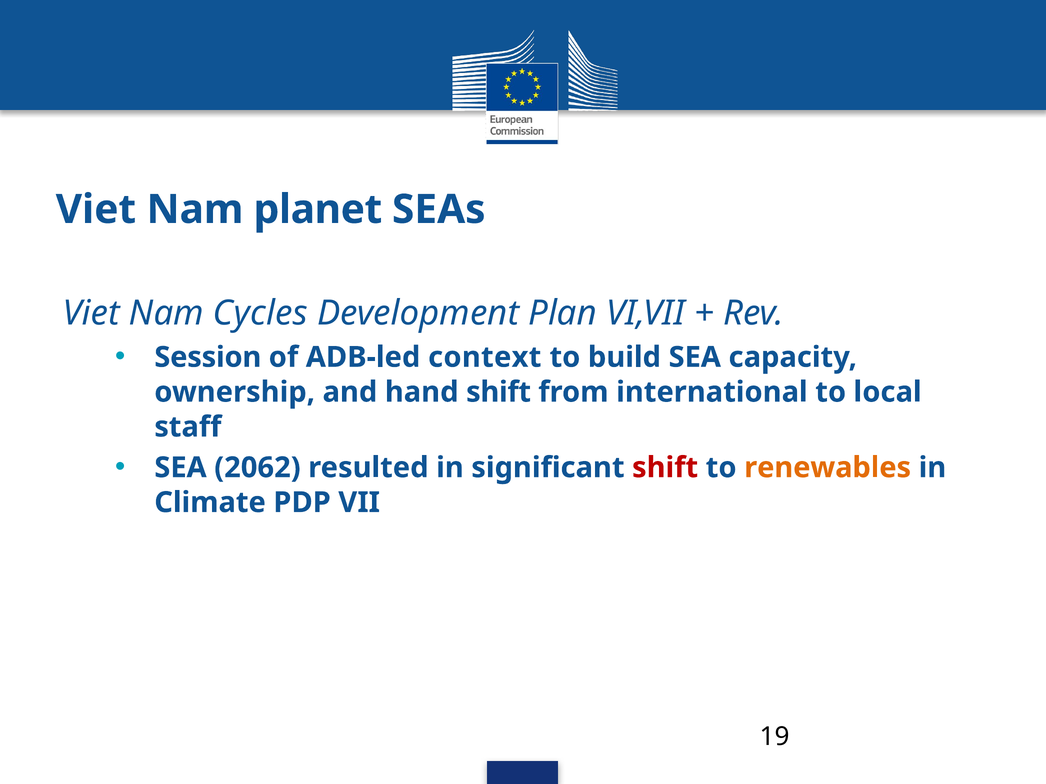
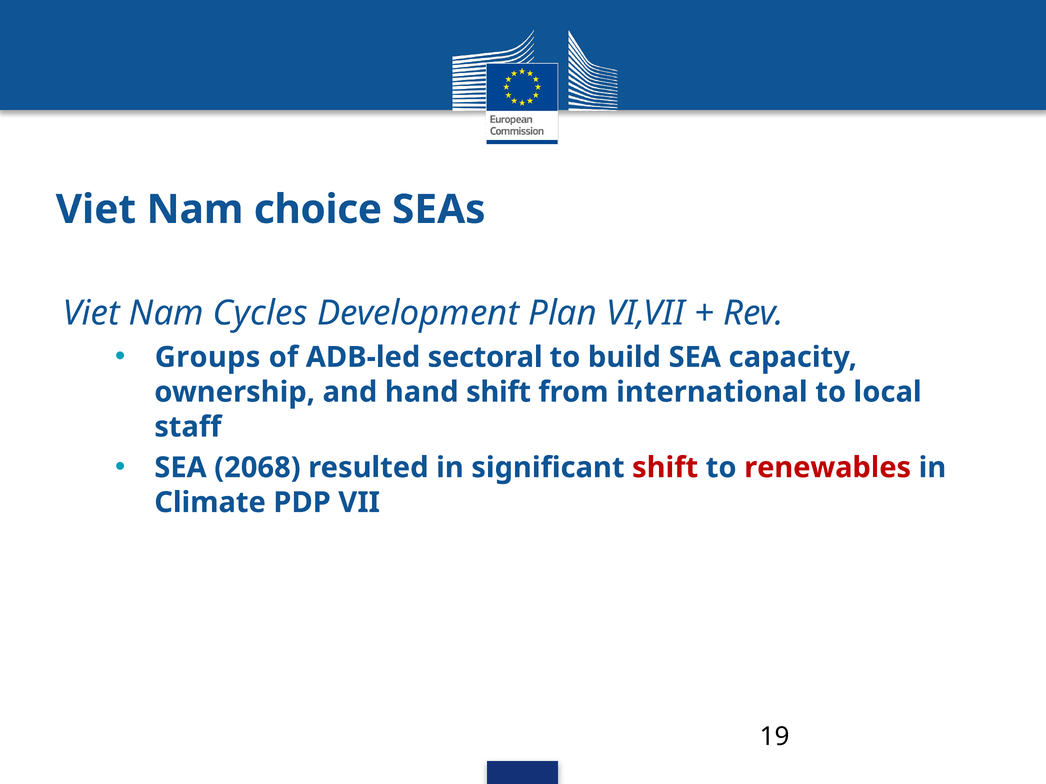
planet: planet -> choice (318, 210)
Session: Session -> Groups (208, 357)
context: context -> sectoral (485, 357)
2062: 2062 -> 2068 (257, 468)
renewables colour: orange -> red (828, 468)
